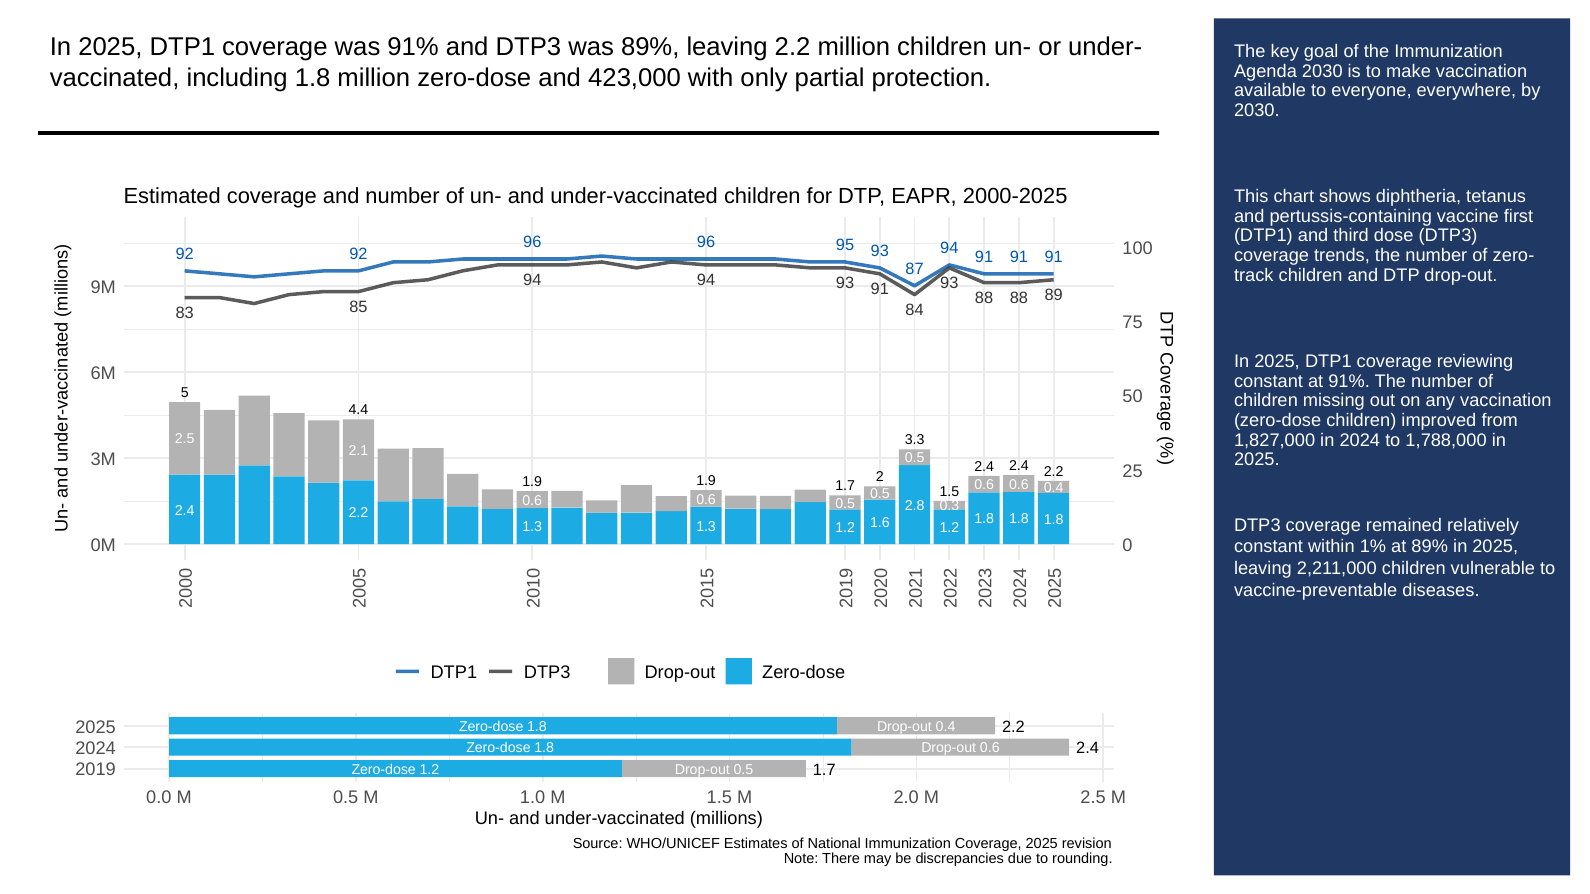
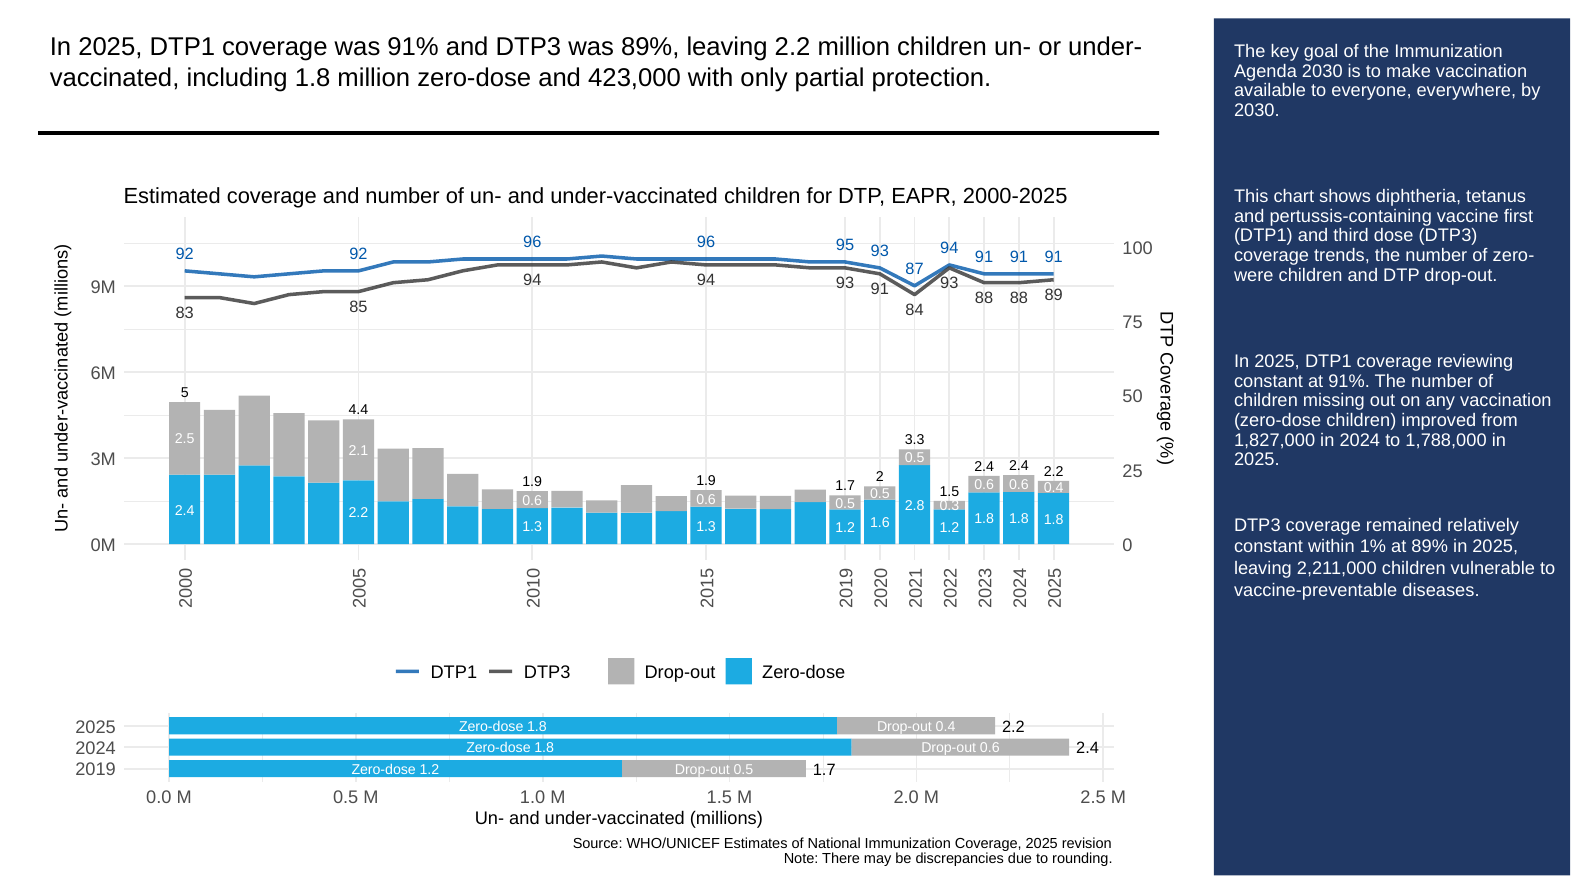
track: track -> were (1254, 275)
